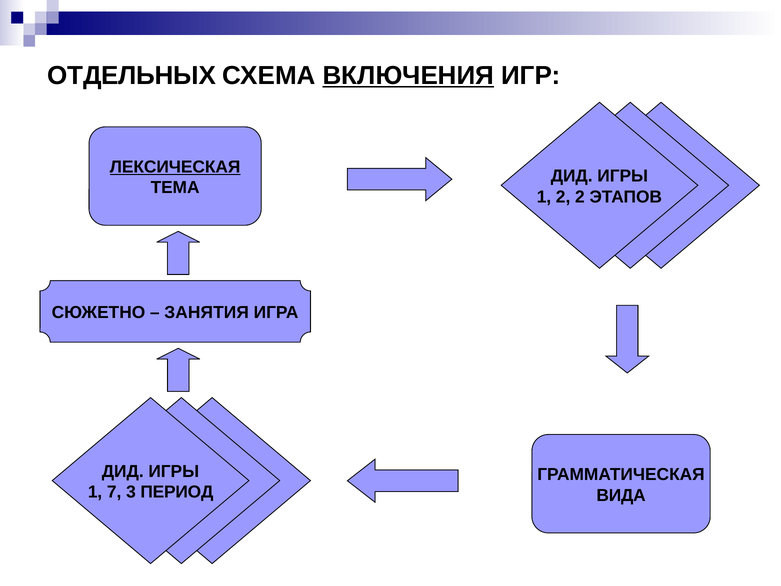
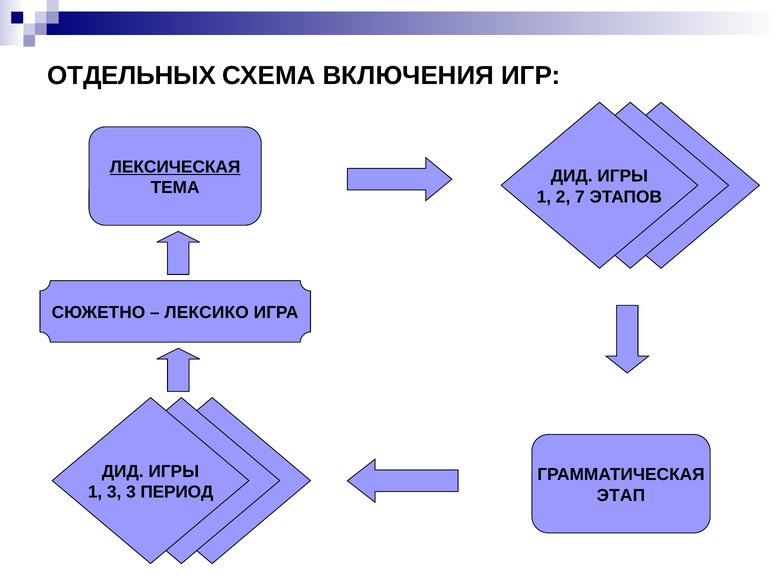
ВКЛЮЧЕНИЯ underline: present -> none (408, 76)
2 2: 2 -> 7 (580, 197)
ЗАНЯТИЯ: ЗАНЯТИЯ -> ЛЕКСИКО (207, 312)
1 7: 7 -> 3 (114, 492)
ВИДА: ВИДА -> ЭТАП (621, 495)
